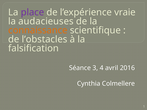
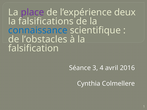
vraie: vraie -> deux (125, 12)
audacieuses: audacieuses -> falsifications (46, 21)
connaissance colour: orange -> blue (38, 30)
